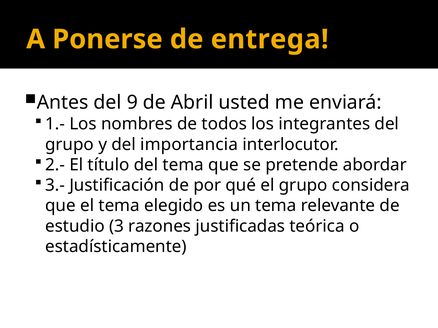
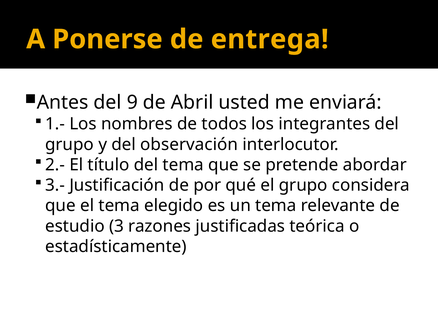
importancia: importancia -> observación (189, 145)
